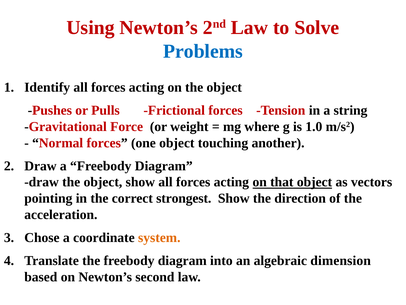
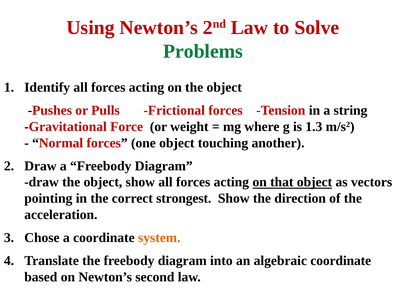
Problems colour: blue -> green (203, 51)
1.0: 1.0 -> 1.3 (314, 126)
algebraic dimension: dimension -> coordinate (341, 260)
